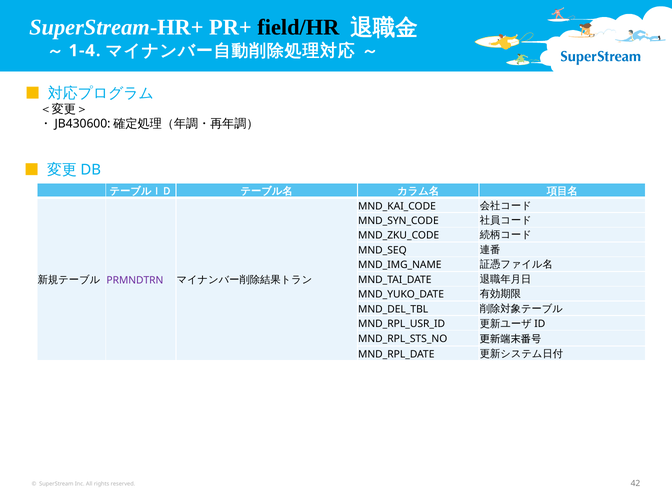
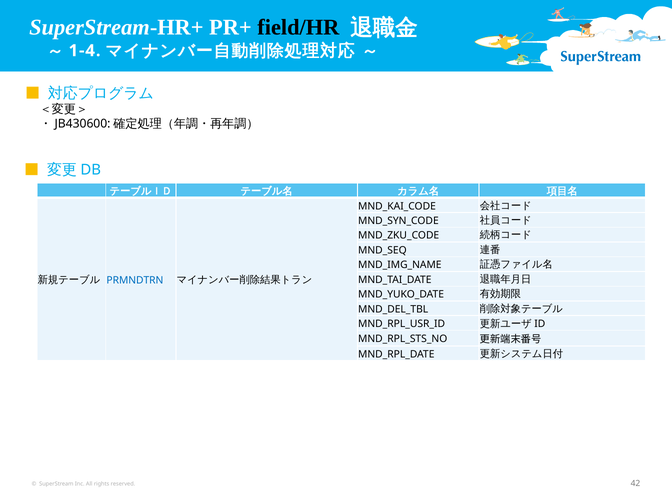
PRMNDTRN colour: purple -> blue (135, 280)
